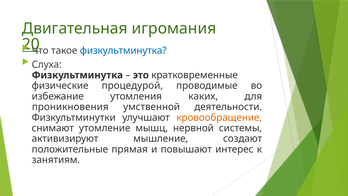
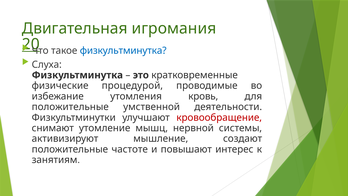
каких: каких -> кровь (203, 96)
проникновения: проникновения -> положительные (70, 107)
кровообращение colour: orange -> red (219, 117)
прямая: прямая -> частоте (130, 149)
